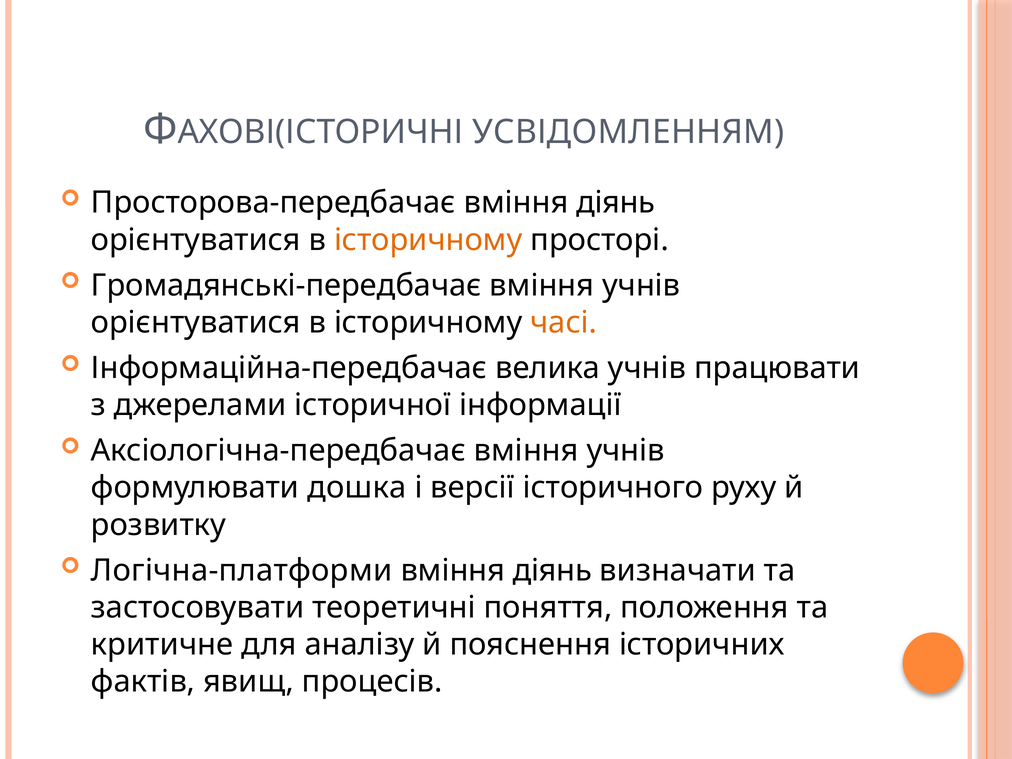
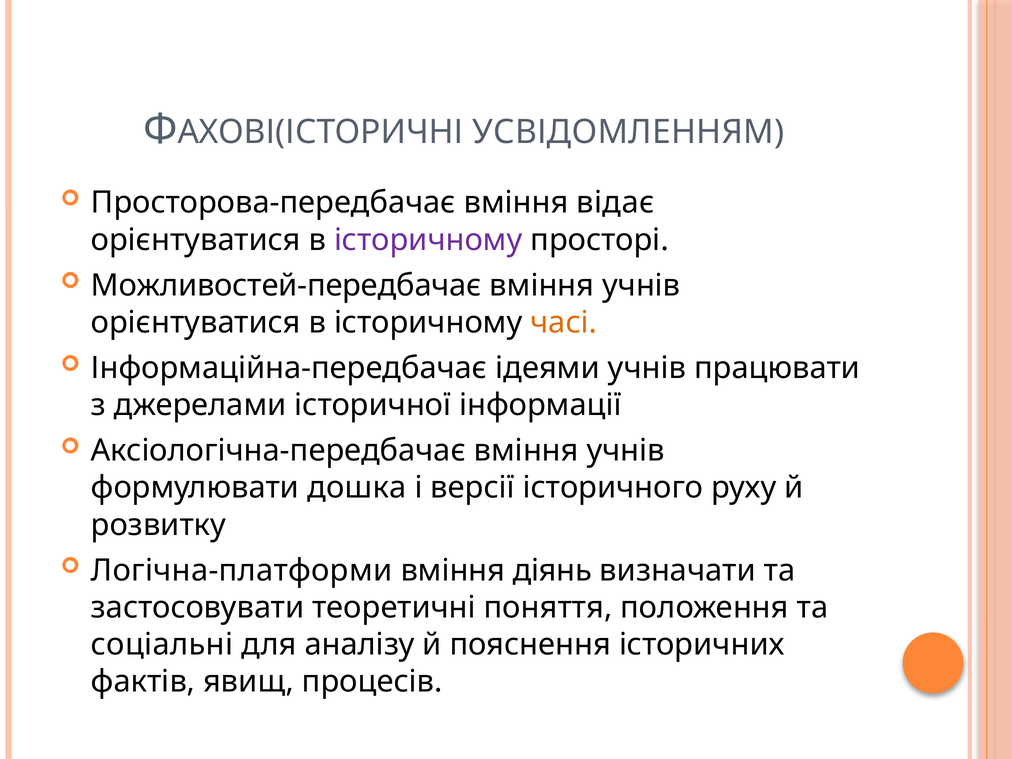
Просторова-передбачає вміння діянь: діянь -> відає (615, 203)
історичному colour: orange -> purple (428, 240)
Громадянські-передбачає: Громадянські-передбачає -> Можливостей-передбачає (286, 285)
велика: велика -> ідеями (548, 368)
критичне: критичне -> соціальні (162, 645)
